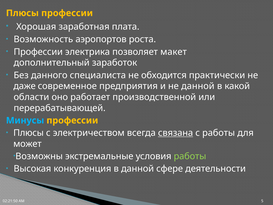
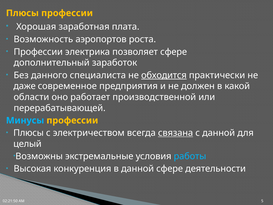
позволяет макет: макет -> сфере (174, 52)
обходится underline: none -> present (164, 75)
не данной: данной -> должен (198, 86)
с работы: работы -> данной (219, 133)
может: может -> целый (27, 144)
работы colour: light green -> light blue (190, 156)
